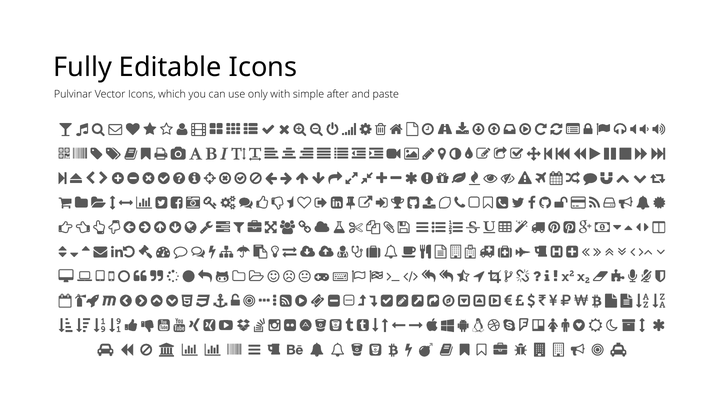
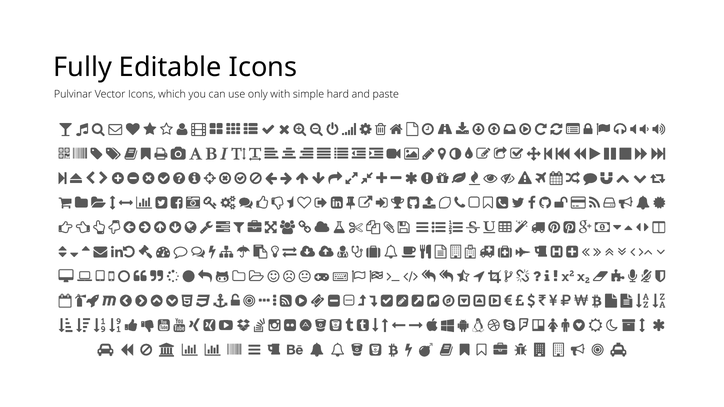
after: after -> hard (338, 94)
